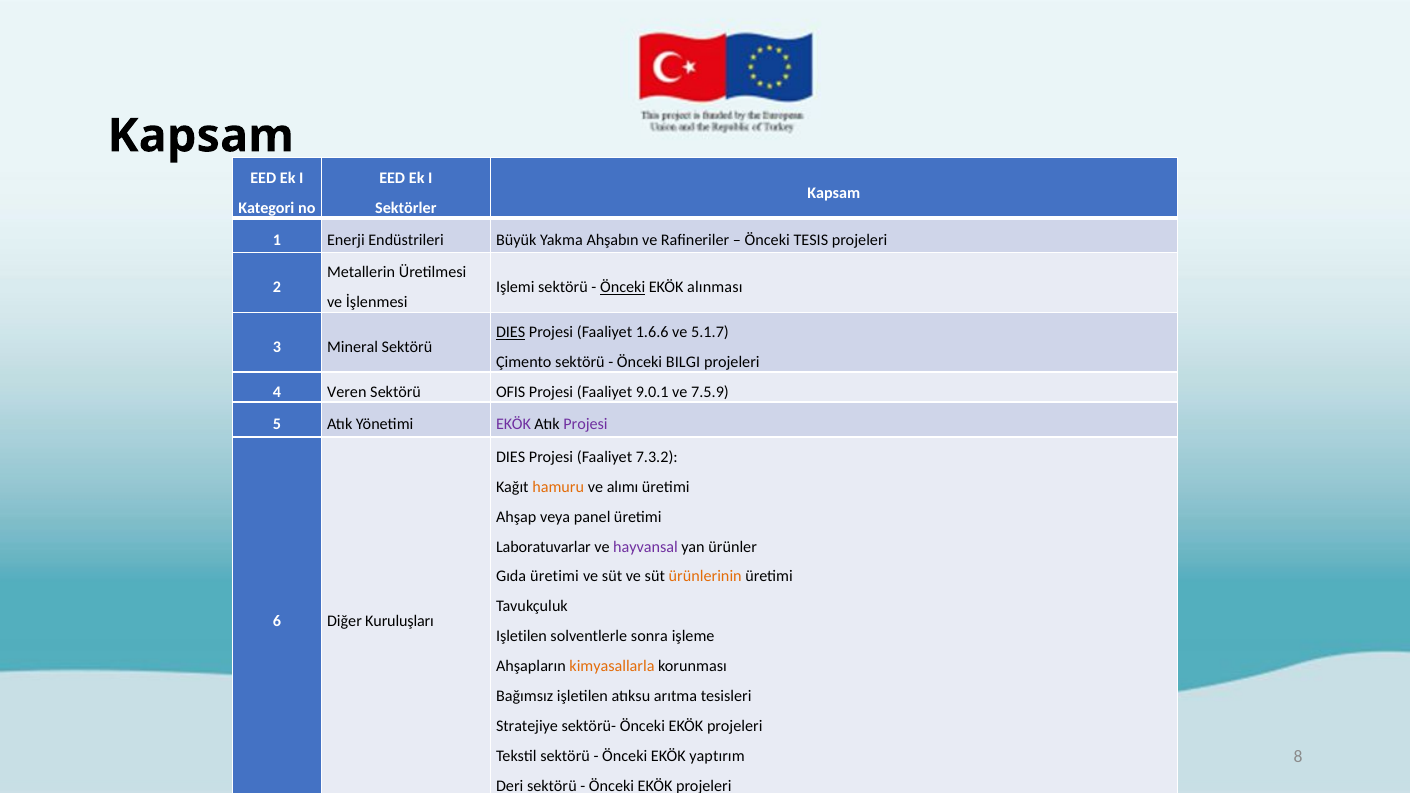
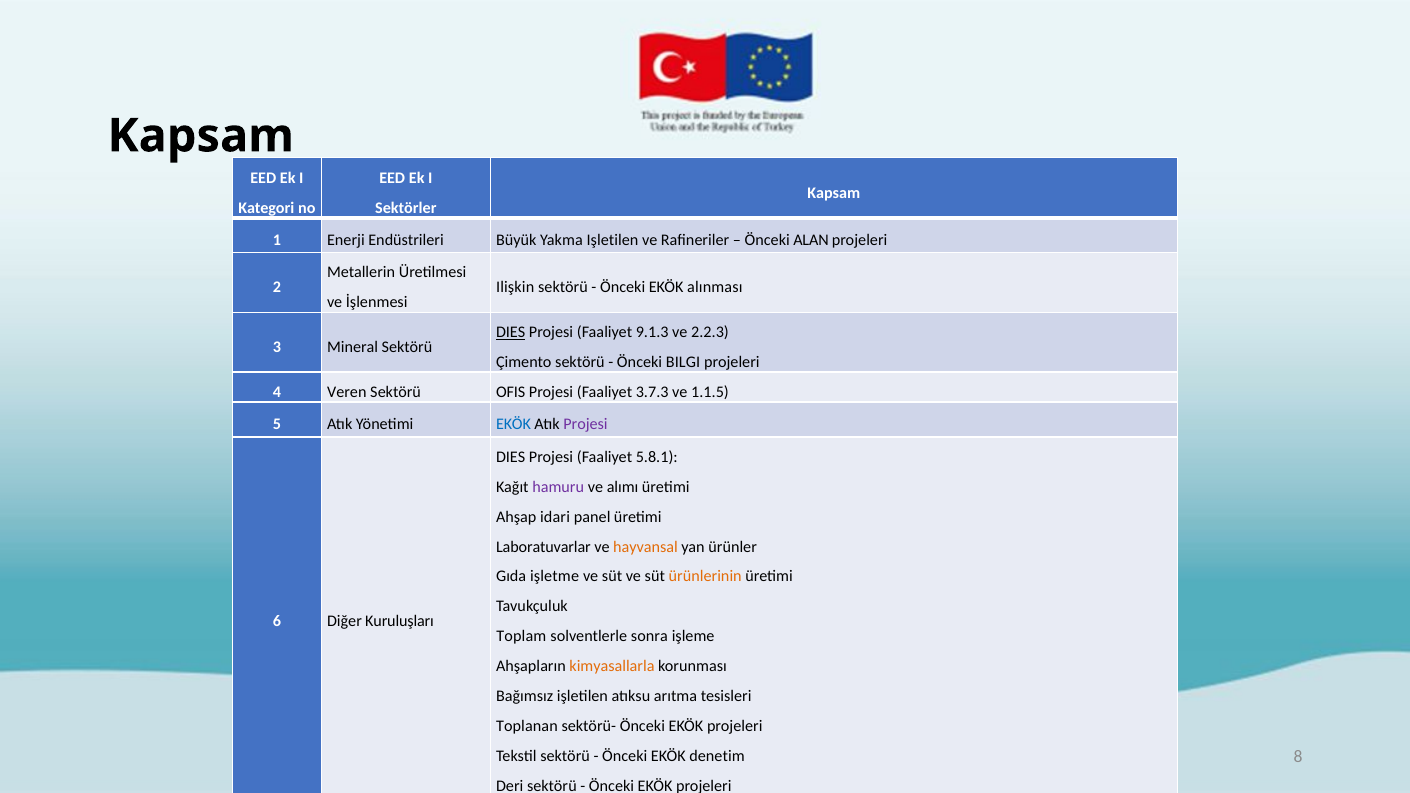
Yakma Ahşabın: Ahşabın -> Işletilen (612, 240)
TESIS: TESIS -> ALAN (811, 240)
Işlemi: Işlemi -> Ilişkin (515, 288)
Önceki underline: present -> none (623, 288)
1.6.6: 1.6.6 -> 9.1.3 (652, 332)
5.1.7: 5.1.7 -> 2.2.3 (710, 332)
9.0.1: 9.0.1 -> 3.7.3 (652, 392)
7.5.9: 7.5.9 -> 1.1.5 (710, 392)
EKÖK colour: purple -> blue (513, 425)
7.3.2: 7.3.2 -> 5.8.1 (657, 457)
hamuru colour: orange -> purple (558, 487)
veya: veya -> idari (555, 517)
hayvansal colour: purple -> orange (645, 547)
Gıda üretimi: üretimi -> işletme (555, 577)
Işletilen: Işletilen -> Toplam (521, 636)
Stratejiye: Stratejiye -> Toplanan (527, 726)
yaptırım: yaptırım -> denetim (717, 756)
